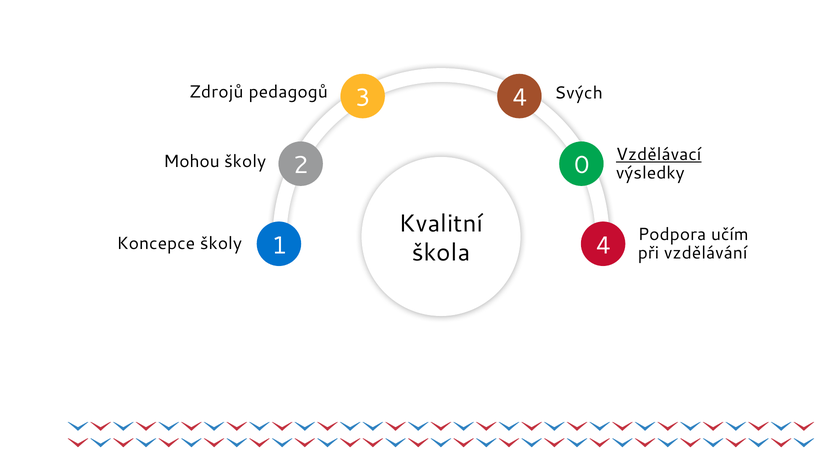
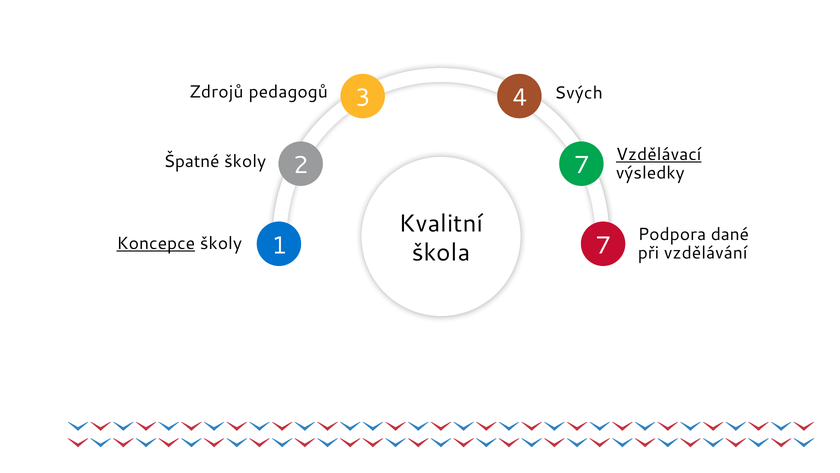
Mohou: Mohou -> Špatné (192, 161)
2 0: 0 -> 7 (582, 165)
učím: učím -> dané (730, 234)
1 4: 4 -> 7 (604, 245)
Koncepce underline: none -> present (156, 243)
